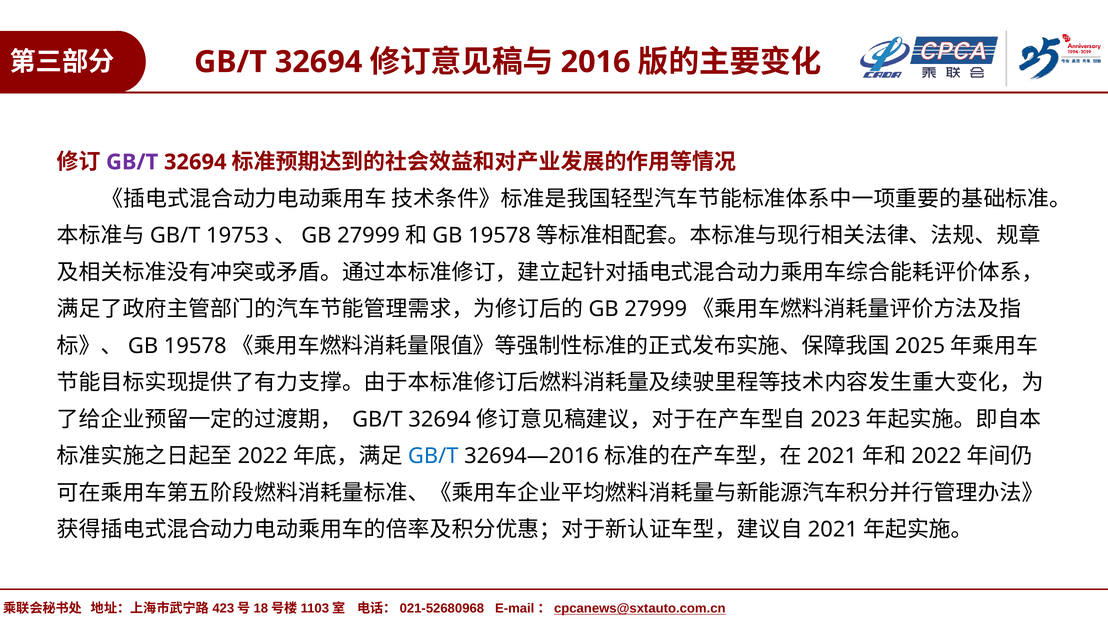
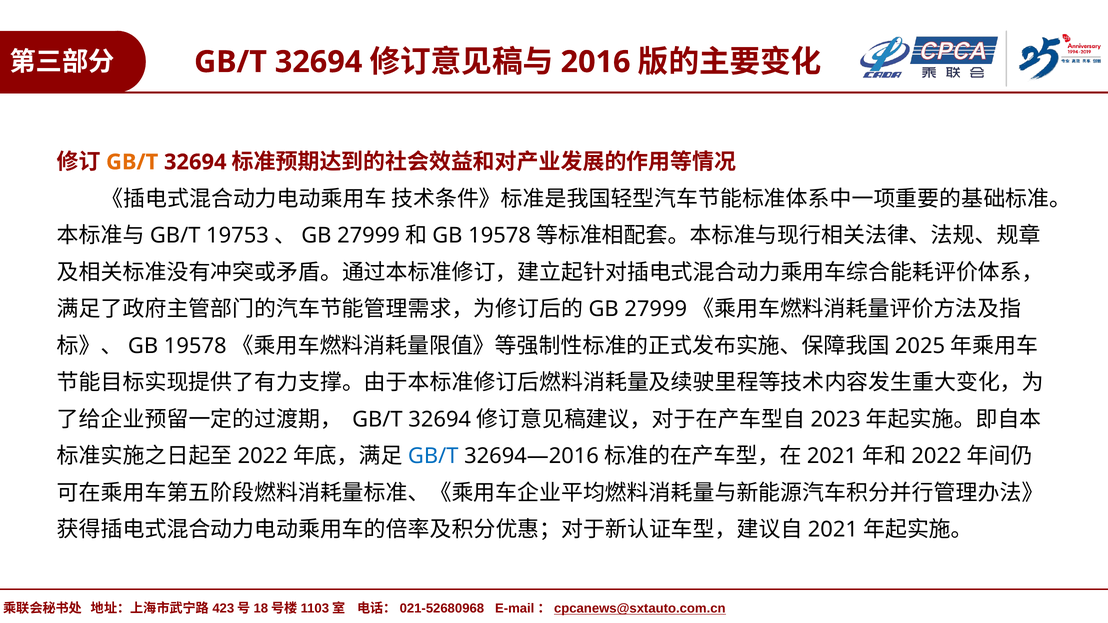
GB/T colour: purple -> orange (132, 162)
